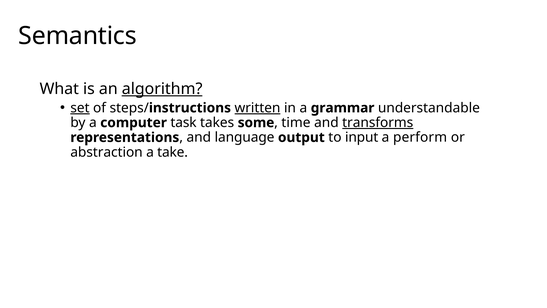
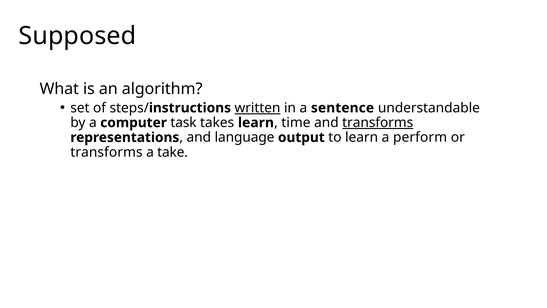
Semantics: Semantics -> Supposed (77, 36)
algorithm underline: present -> none (162, 89)
set underline: present -> none (80, 108)
grammar: grammar -> sentence (342, 108)
takes some: some -> learn (256, 123)
to input: input -> learn (362, 137)
abstraction: abstraction -> transforms (106, 152)
